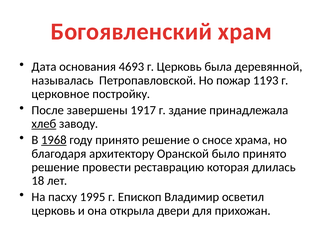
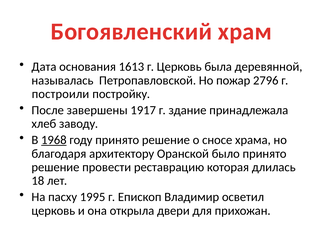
4693: 4693 -> 1613 (131, 67)
1193: 1193 -> 2796 (266, 80)
церковное: церковное -> построили (60, 94)
хлеб underline: present -> none (44, 123)
